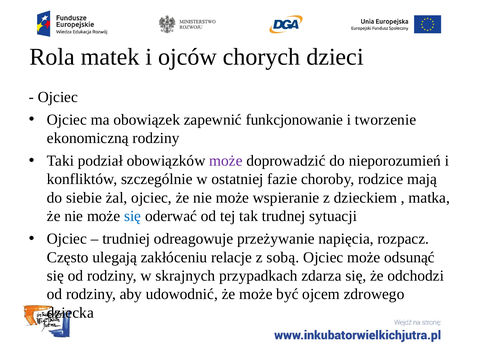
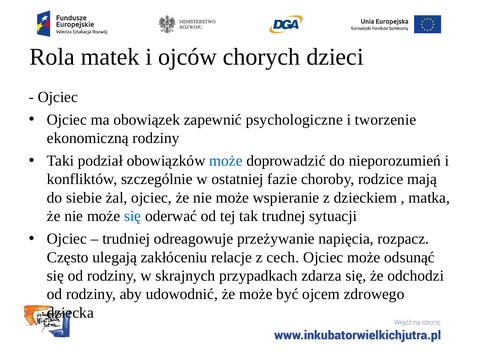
funkcjonowanie: funkcjonowanie -> psychologiczne (294, 120)
może colour: purple -> blue (226, 161)
sobą: sobą -> cech (283, 257)
